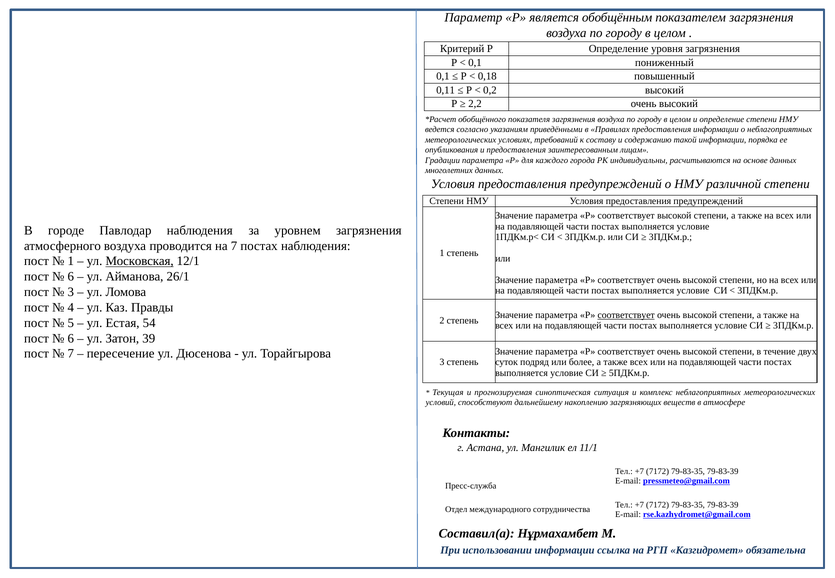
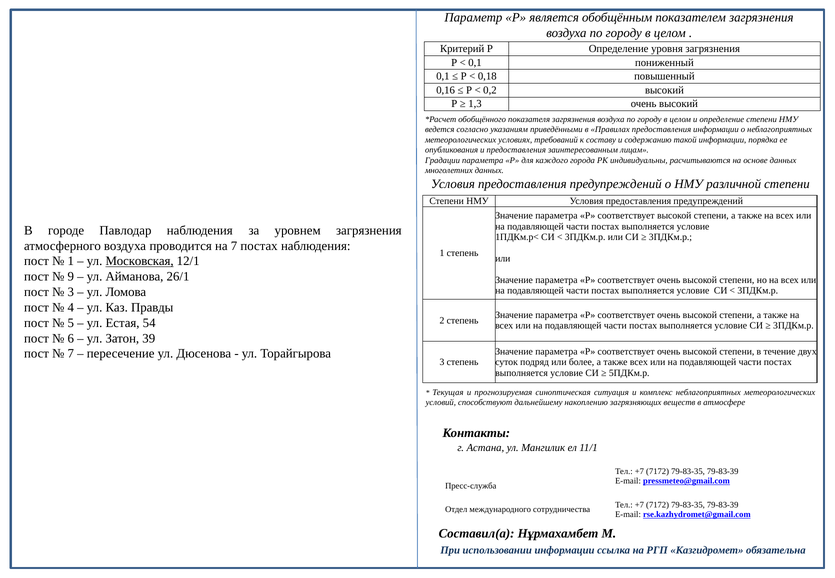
0,11: 0,11 -> 0,16 (446, 90)
2,2: 2,2 -> 1,3 (475, 104)
6: 6 -> 9 (71, 277)
соответствует underline: present -> none (626, 315)
